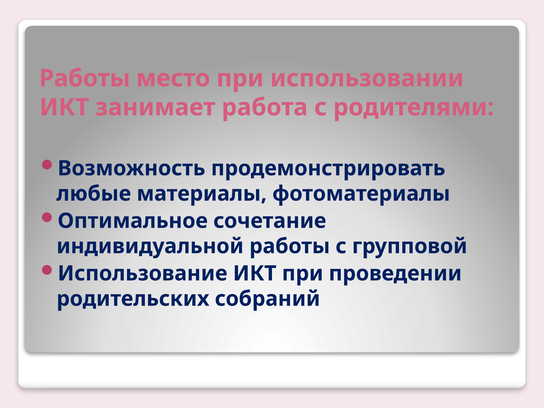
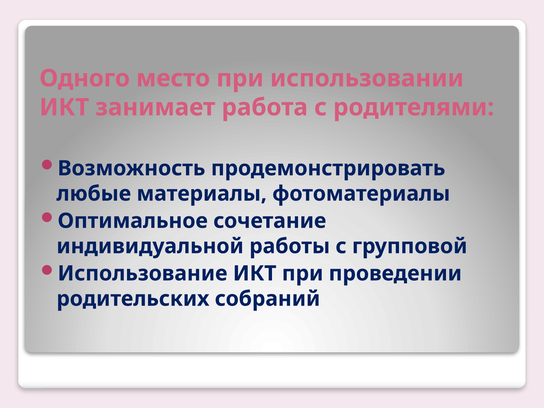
Работы: Работы -> Одного (85, 78)
